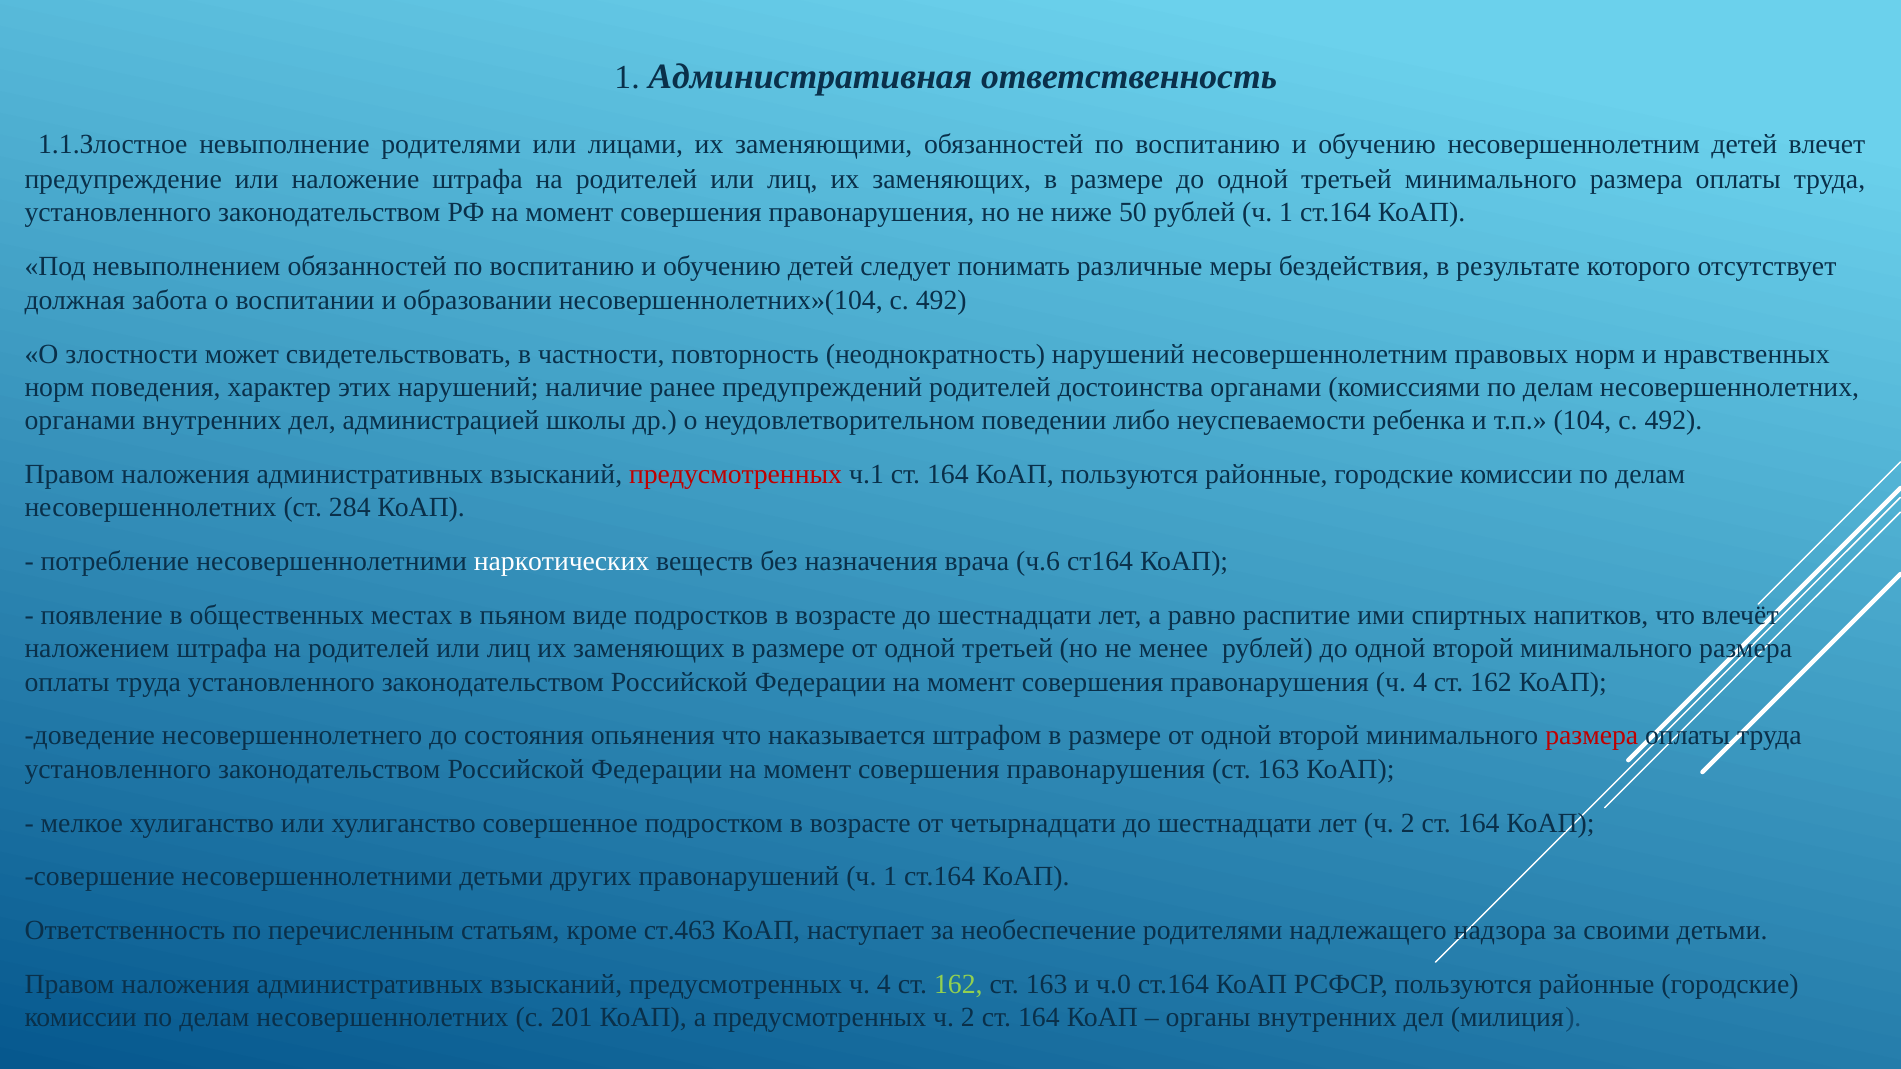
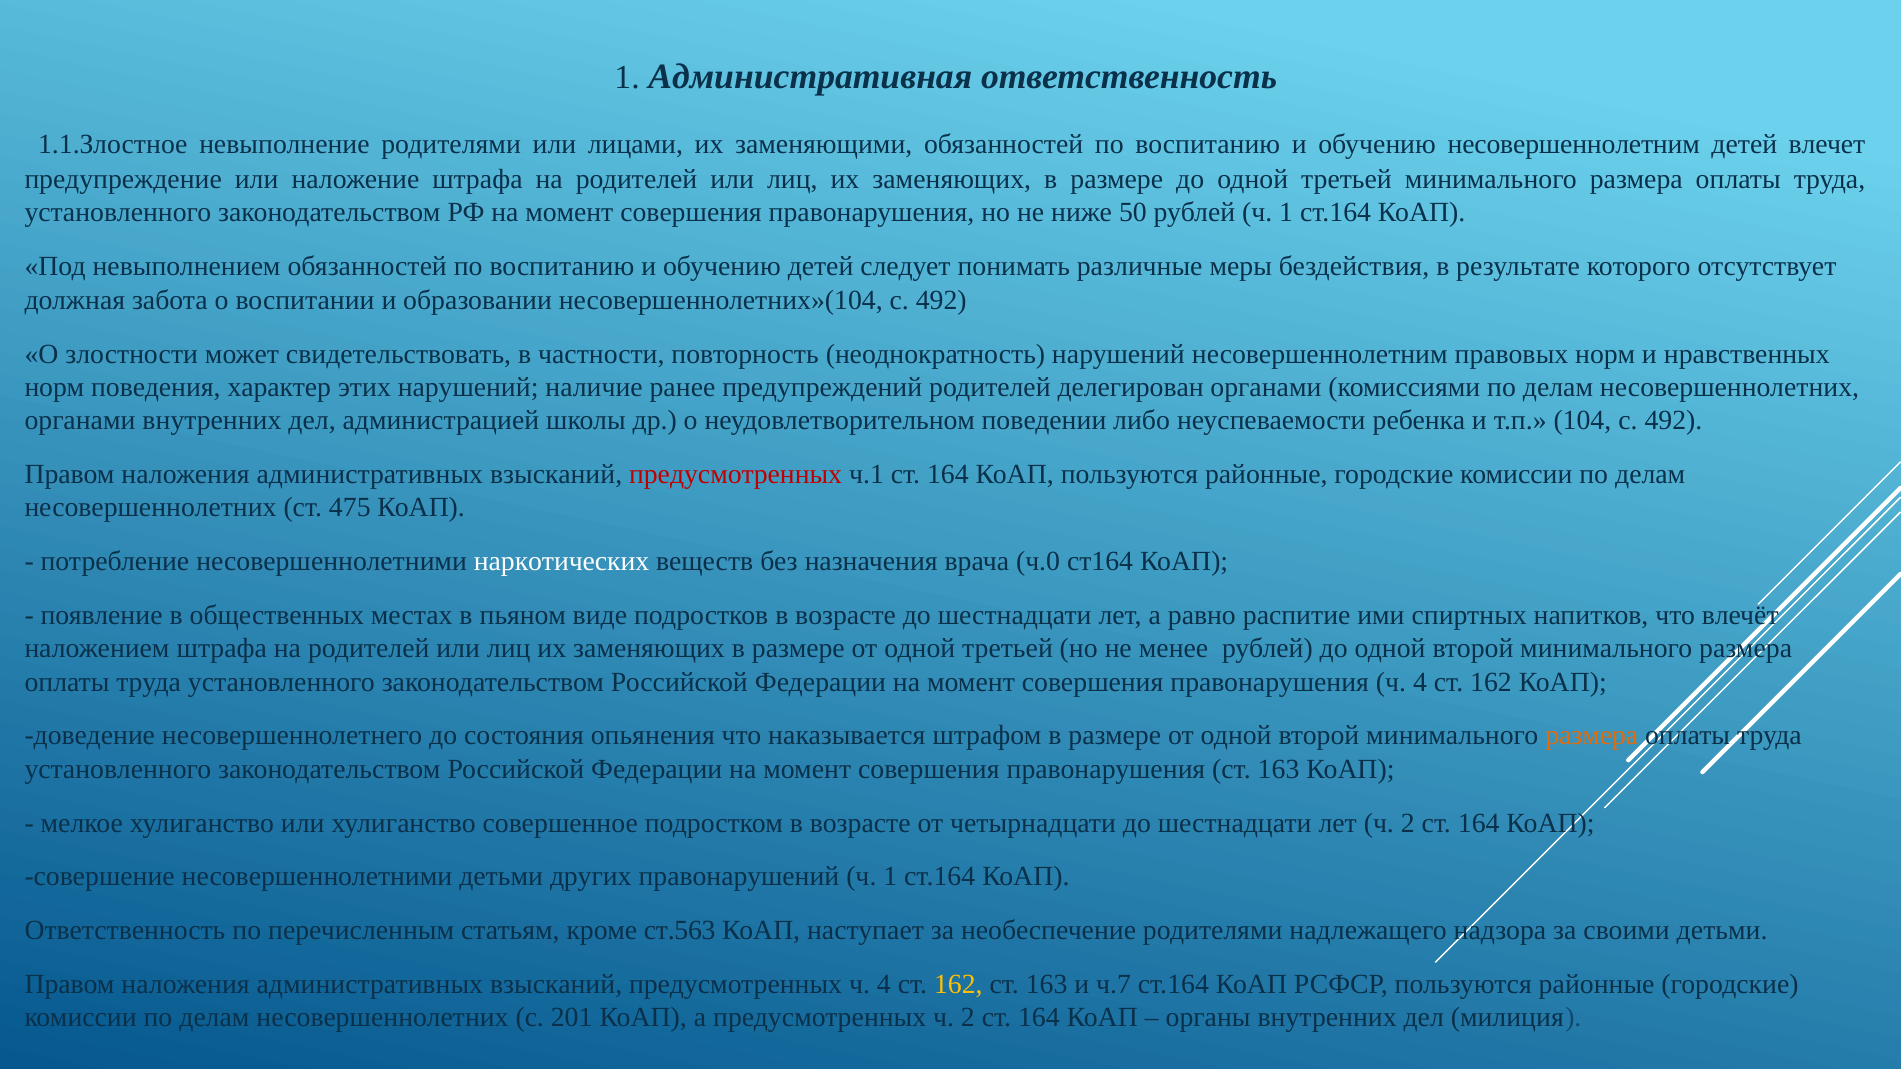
достоинства: достоинства -> делегирован (1131, 387)
284: 284 -> 475 (350, 508)
ч.6: ч.6 -> ч.0 (1038, 562)
размера colour: red -> orange (1592, 736)
ст.463: ст.463 -> ст.563 (680, 931)
162 colour: light green -> yellow (958, 985)
ч.0: ч.0 -> ч.7 (1114, 985)
